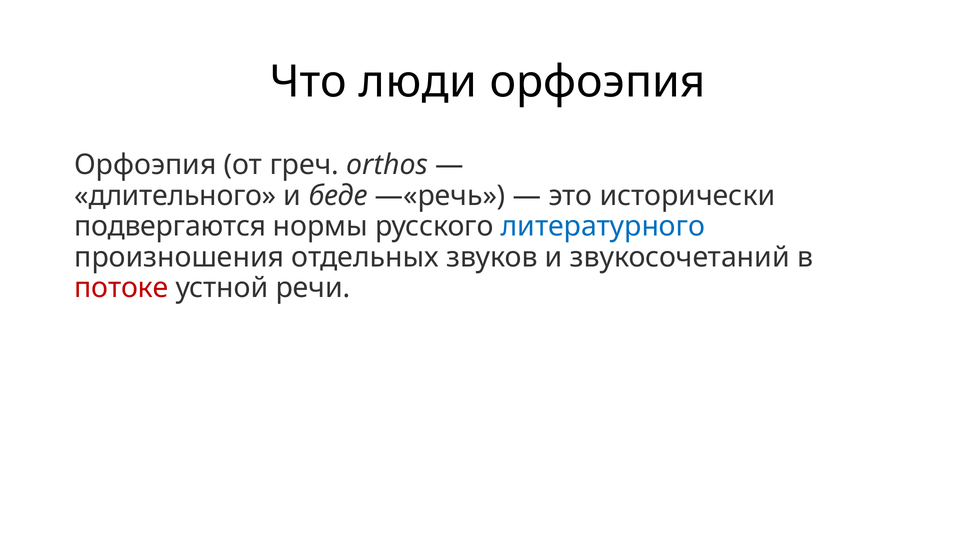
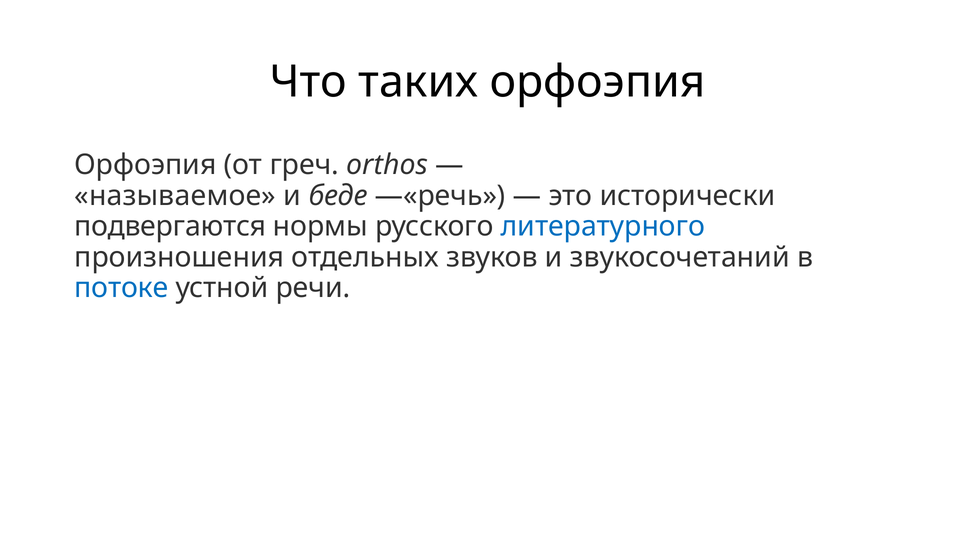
люди: люди -> таких (418, 82)
длительного: длительного -> называемое (175, 196)
потоке colour: red -> blue (121, 288)
